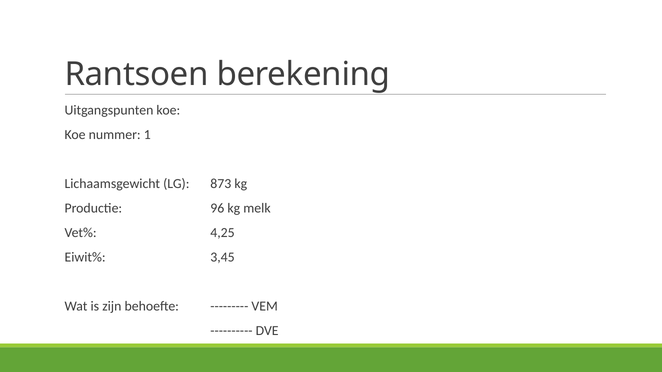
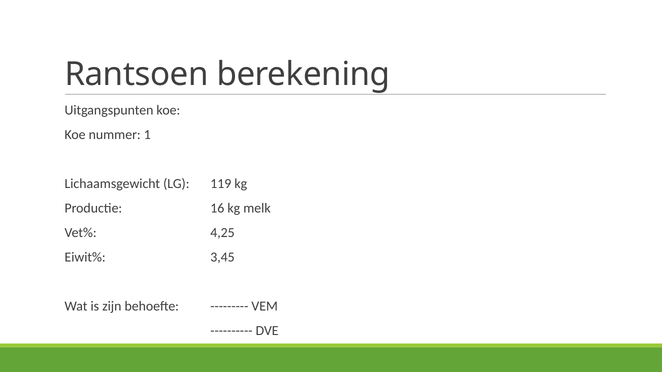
873: 873 -> 119 (221, 184)
96: 96 -> 16 (217, 208)
